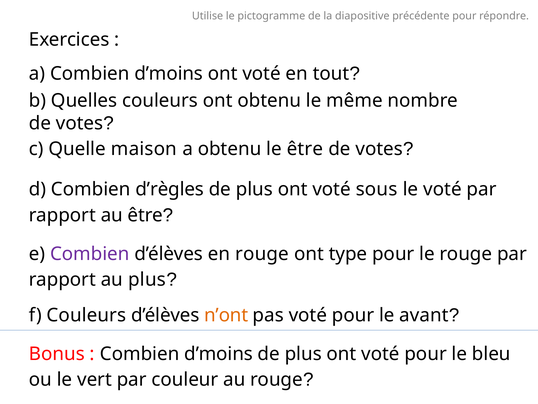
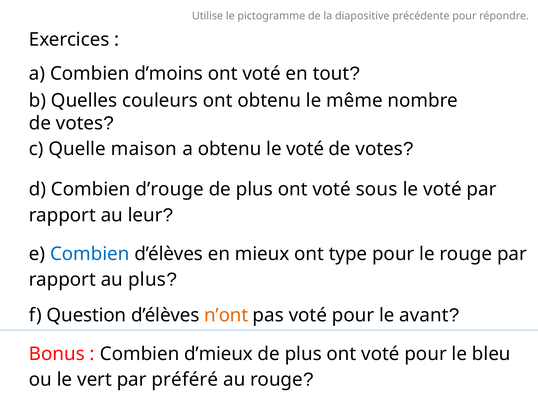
obtenu le être: être -> voté (305, 149)
d’règles: d’règles -> d’rouge (170, 189)
au être: être -> leur (145, 215)
Combien colour: purple -> blue (90, 254)
en rouge: rouge -> mieux (262, 254)
f Couleurs: Couleurs -> Question (86, 315)
d’moins: d’moins -> d’mieux (219, 353)
couleur: couleur -> préféré (185, 379)
